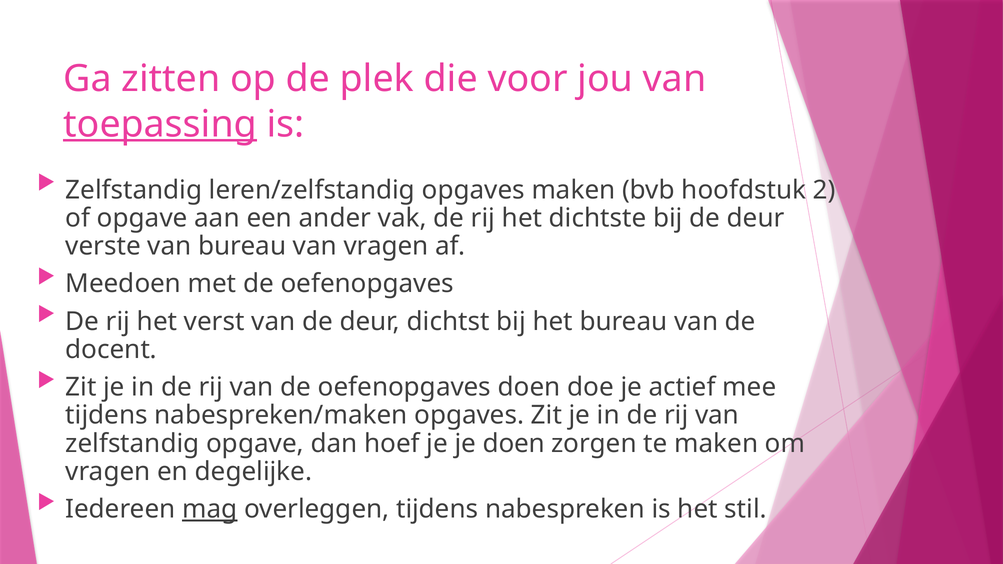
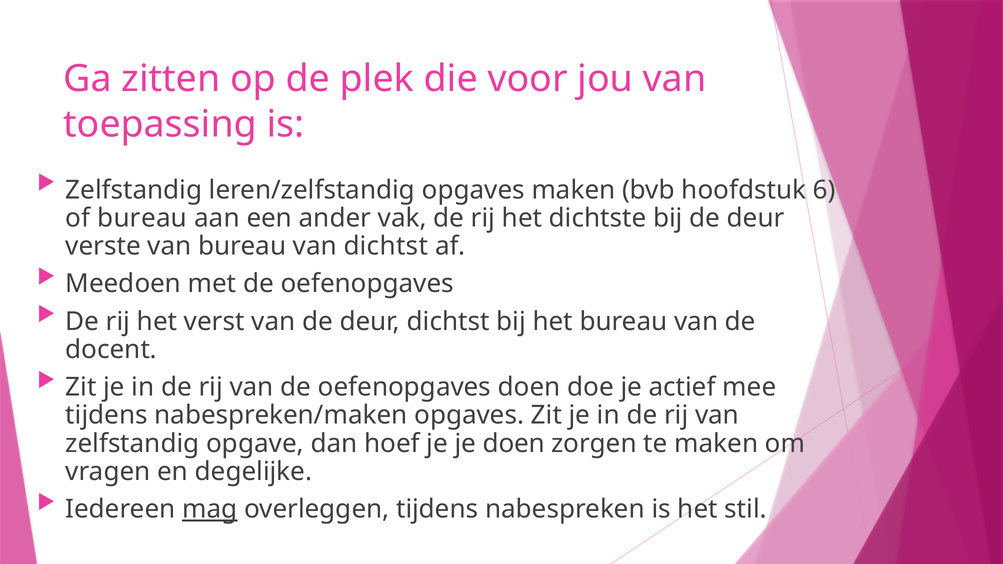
toepassing underline: present -> none (160, 124)
2: 2 -> 6 (824, 190)
of opgave: opgave -> bureau (142, 218)
van vragen: vragen -> dichtst (386, 246)
